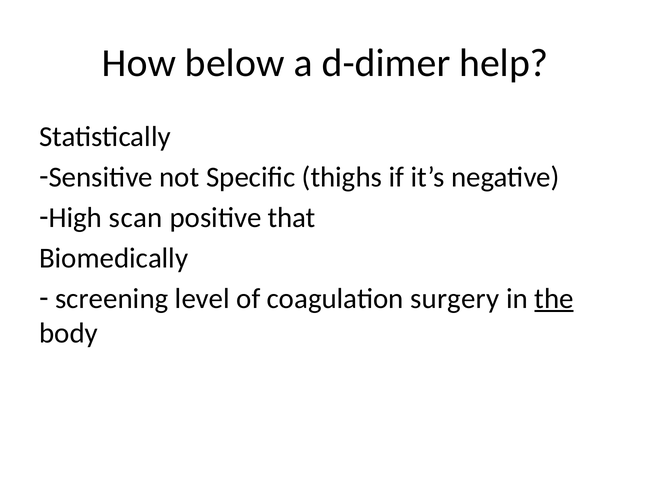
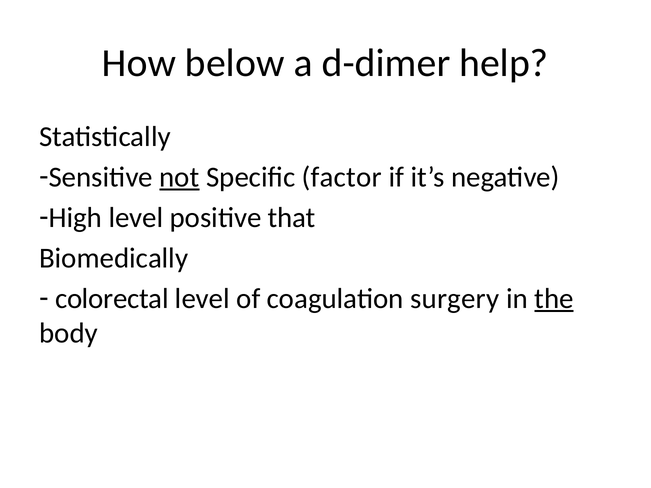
not underline: none -> present (179, 177)
thighs: thighs -> factor (342, 177)
High scan: scan -> level (136, 218)
screening: screening -> colorectal (112, 299)
